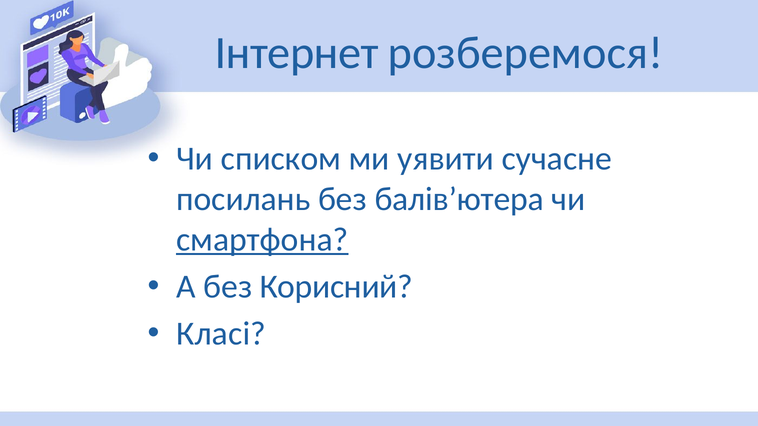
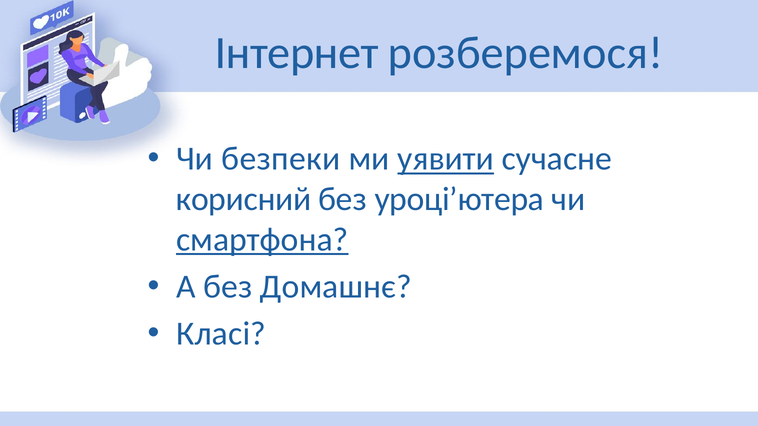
списком: списком -> безпеки (281, 159)
уявити underline: none -> present (446, 159)
посилань: посилань -> корисний (243, 199)
балів’ютера: балів’ютера -> уроці’ютера (459, 199)
Корисний: Корисний -> Домашнє (336, 287)
